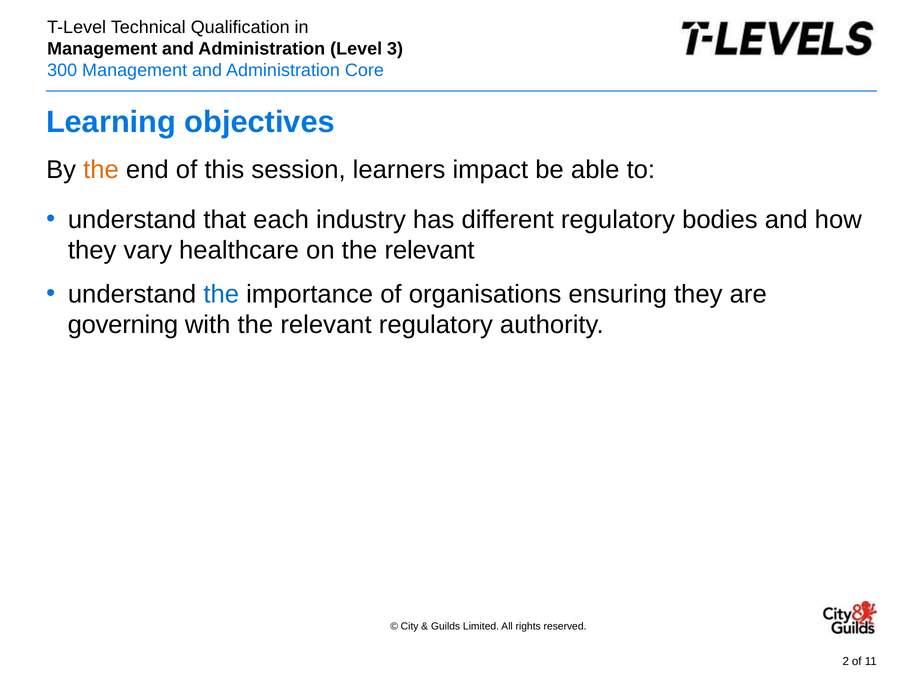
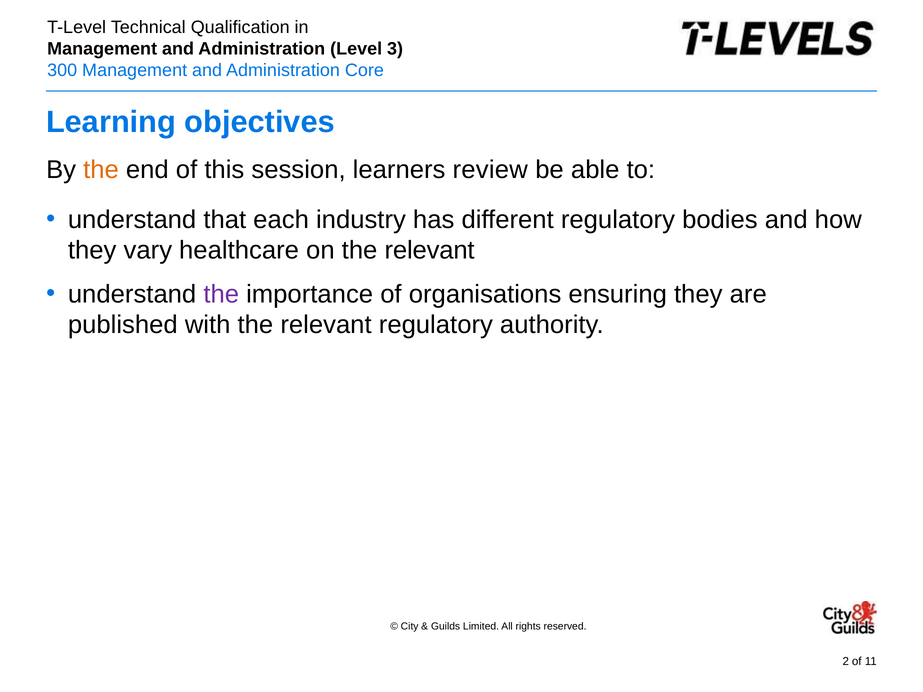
impact: impact -> review (490, 170)
the colour: blue -> purple (221, 294)
governing: governing -> published (123, 325)
